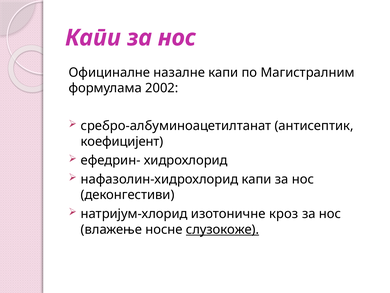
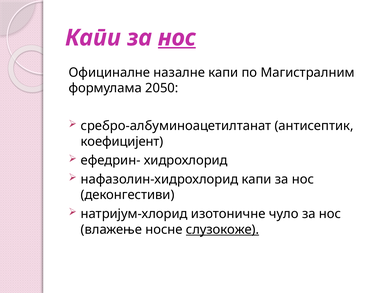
нос underline: none -> present (177, 38)
2002: 2002 -> 2050 (162, 88)
кроз: кроз -> чуло (284, 213)
